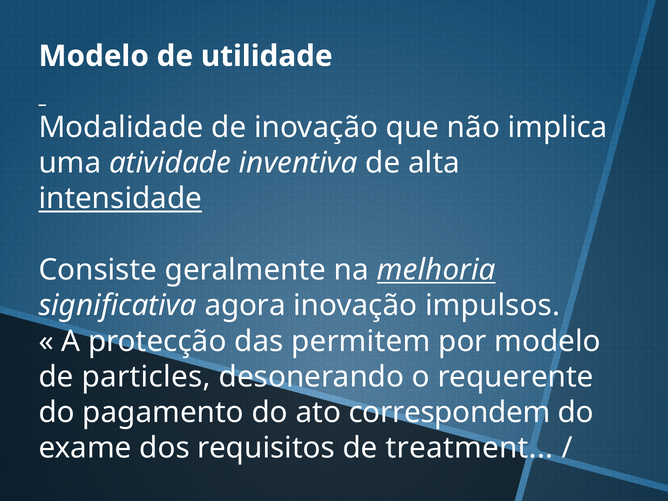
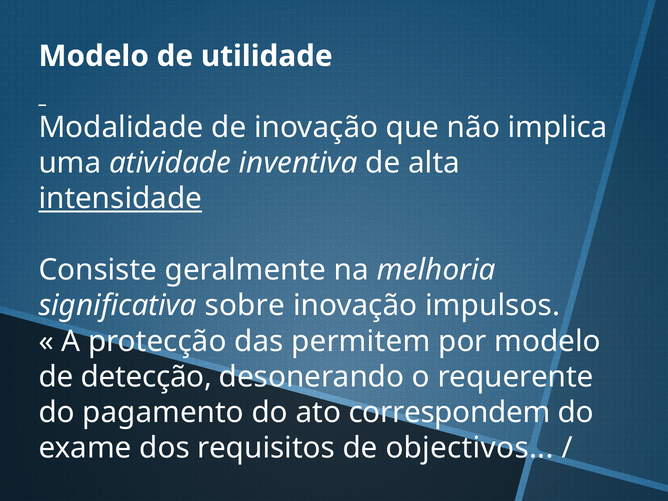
melhoria underline: present -> none (436, 270)
agora: agora -> sobre (245, 306)
particles: particles -> detecção (146, 377)
treatment: treatment -> objectivos (470, 448)
